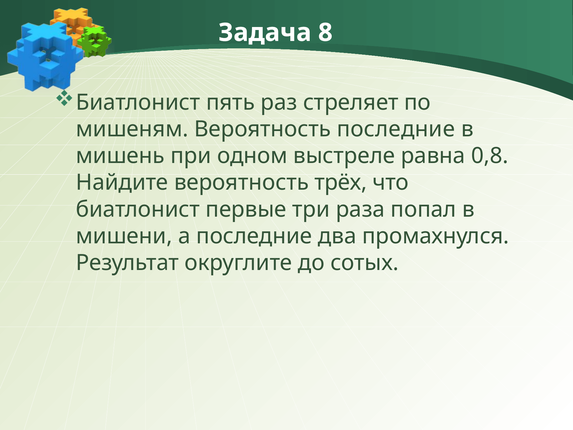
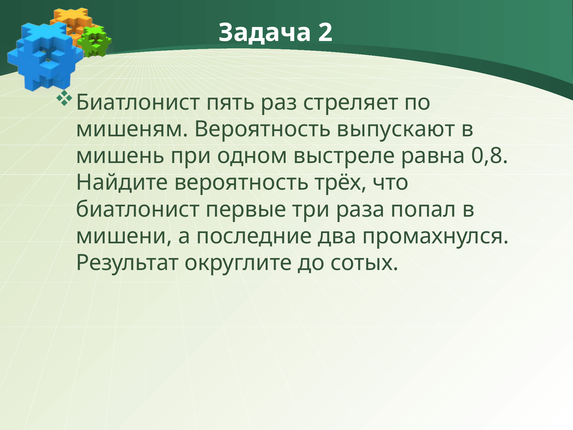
8: 8 -> 2 (325, 33)
Вероятность последние: последние -> выпускают (396, 129)
